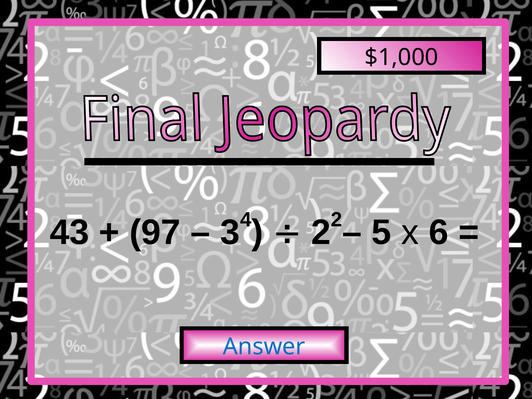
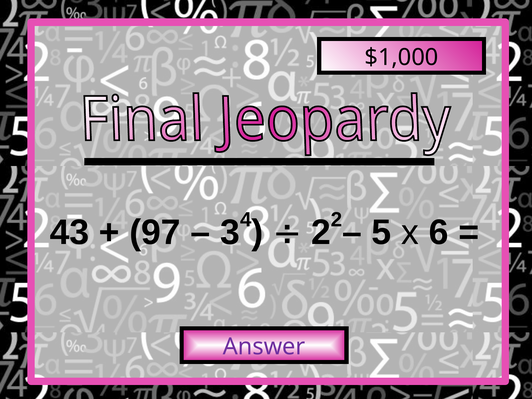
Answer colour: blue -> purple (264, 347)
